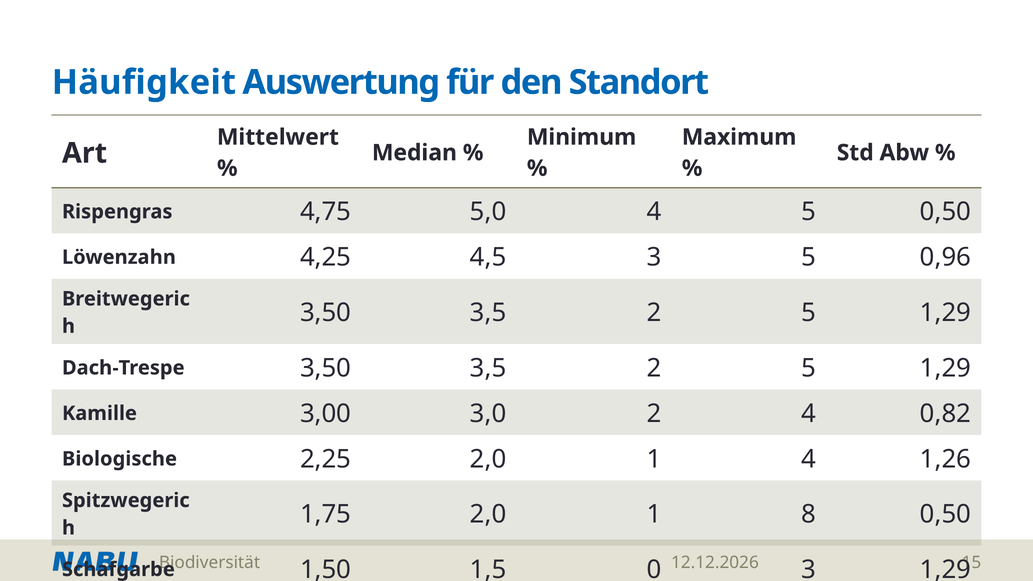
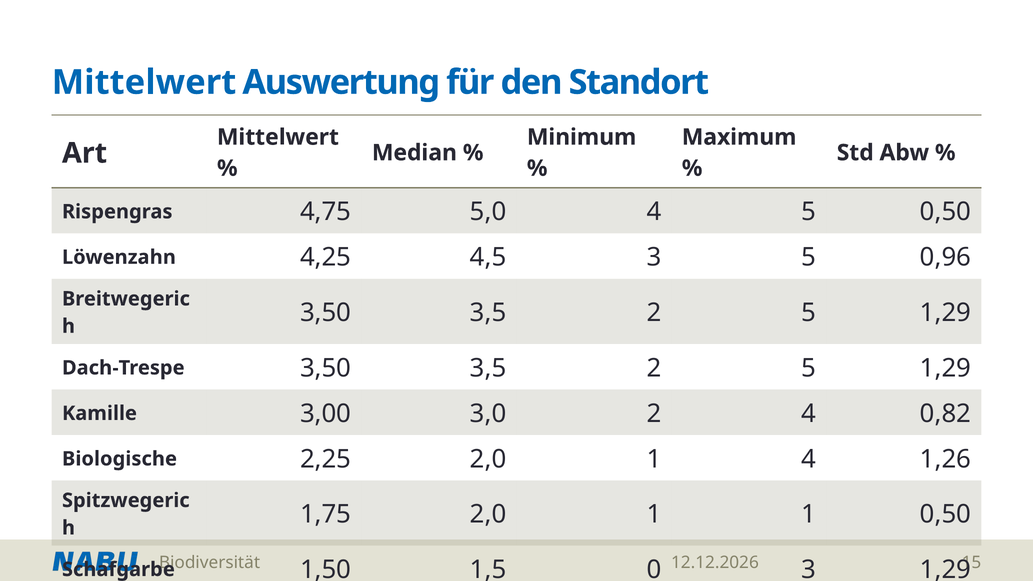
Häufigkeit: Häufigkeit -> Mittelwert (144, 82)
1 8: 8 -> 1 (809, 514)
